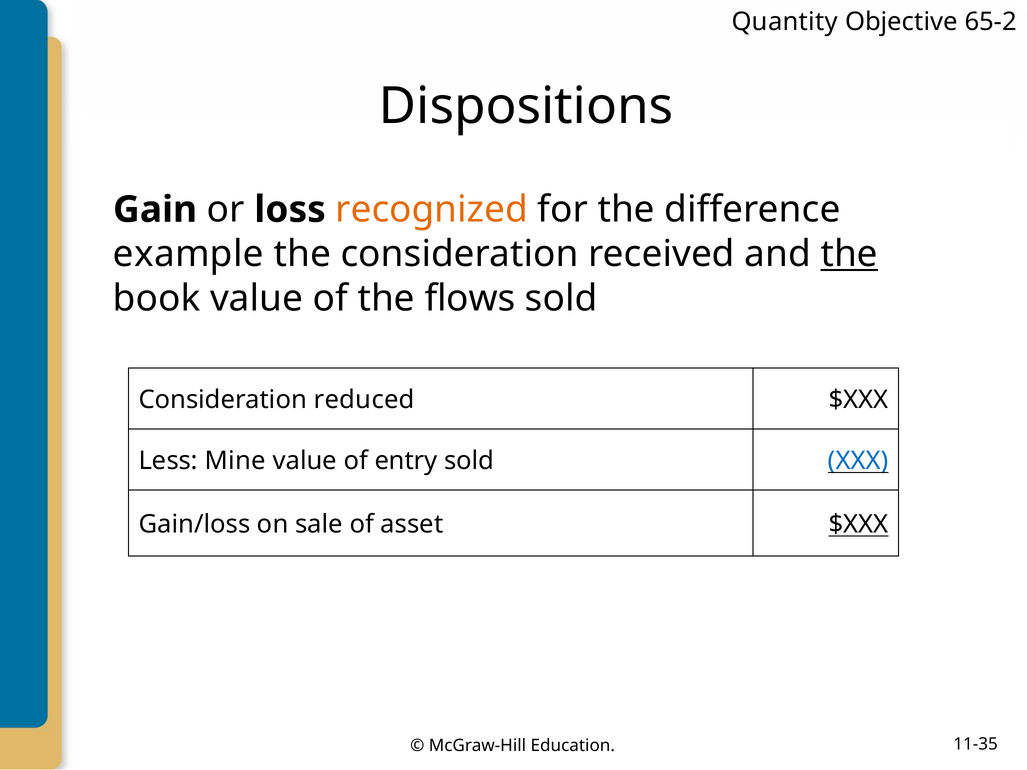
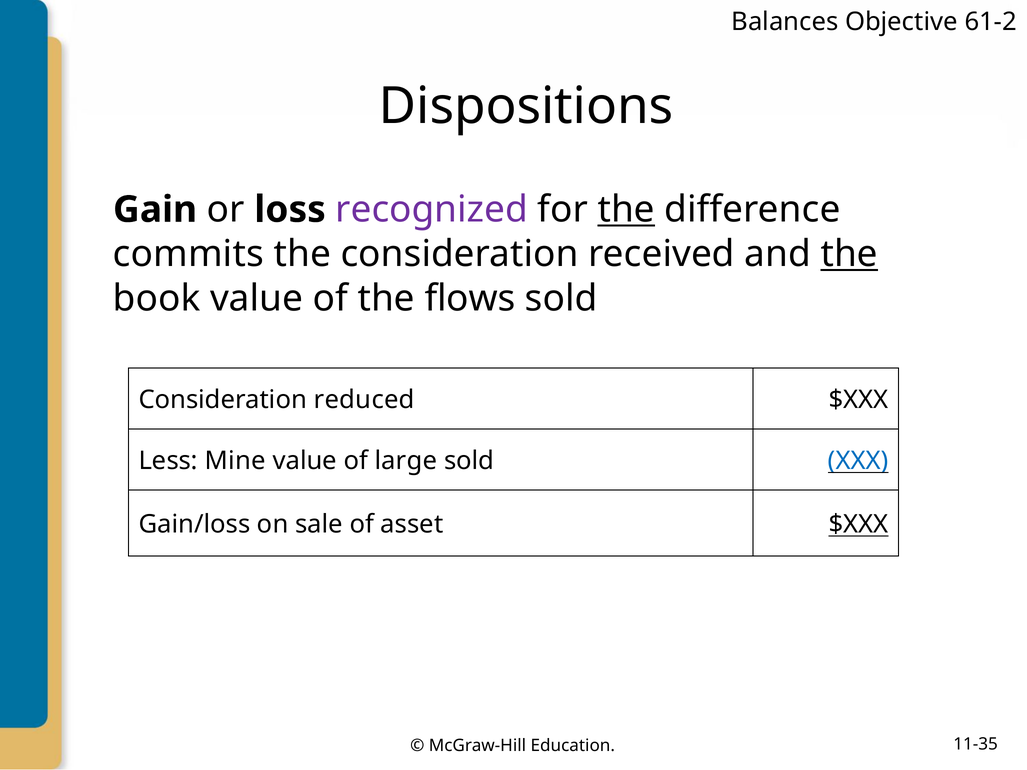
Quantity: Quantity -> Balances (785, 22)
65-2: 65-2 -> 61-2 (991, 22)
recognized colour: orange -> purple (432, 210)
the underline: none -> present (626, 210)
example: example -> commits (188, 254)
entry: entry -> large (406, 461)
